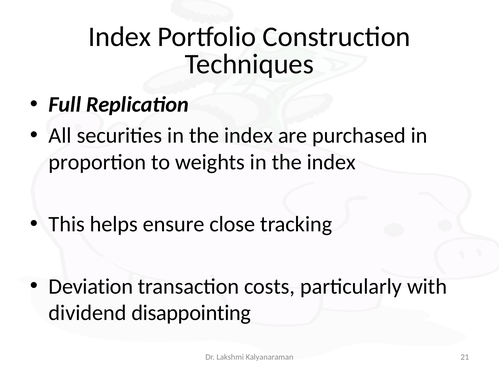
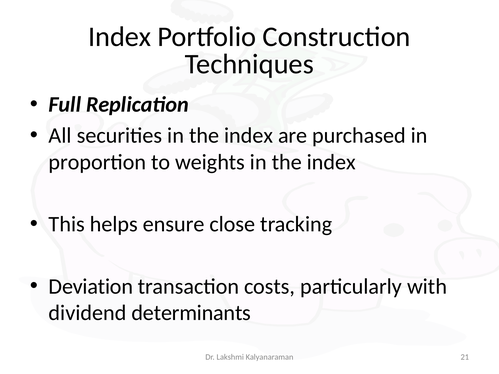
disappointing: disappointing -> determinants (191, 313)
